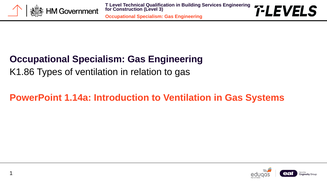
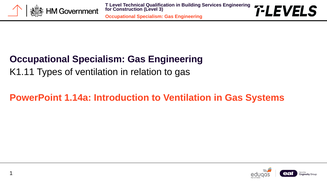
K1.86: K1.86 -> K1.11 (22, 72)
